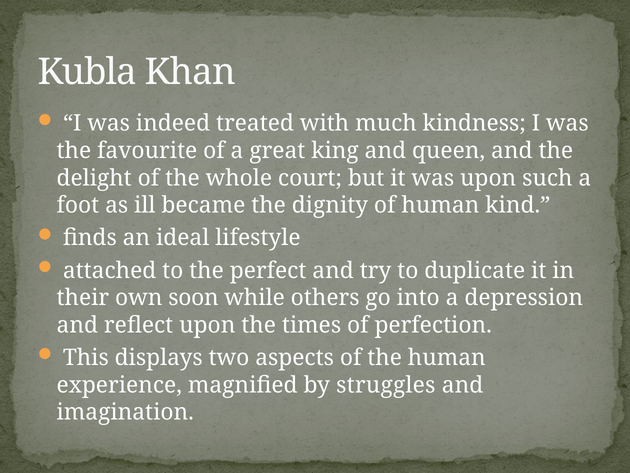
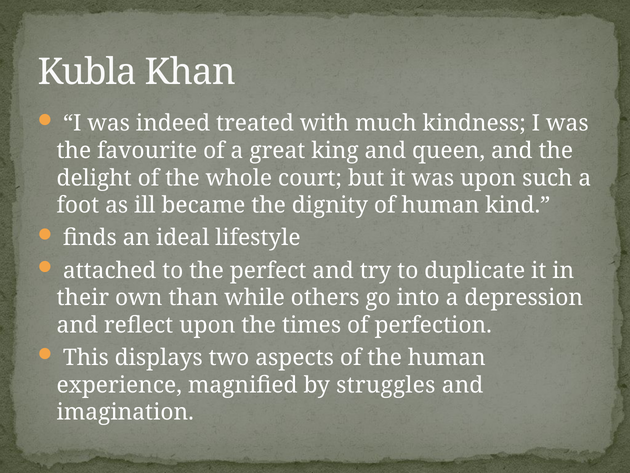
soon: soon -> than (193, 298)
